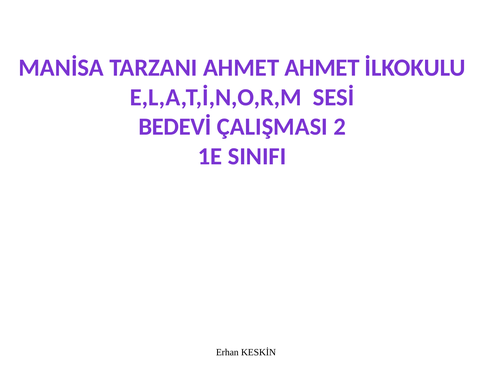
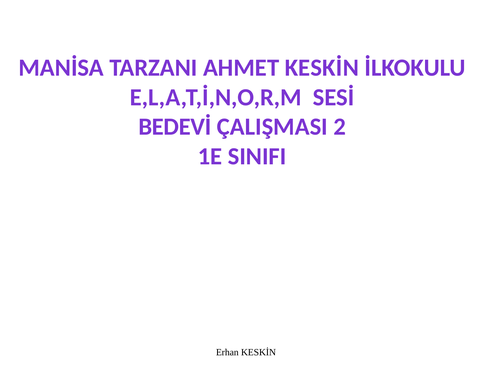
AHMET AHMET: AHMET -> KESKİN (322, 68)
